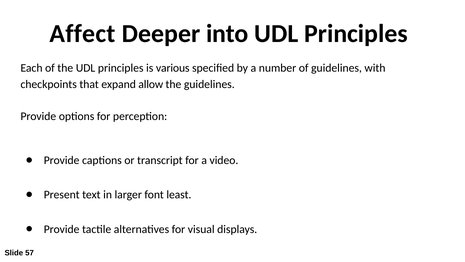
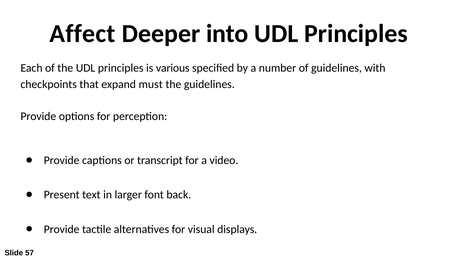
allow: allow -> must (151, 84)
least: least -> back (179, 194)
